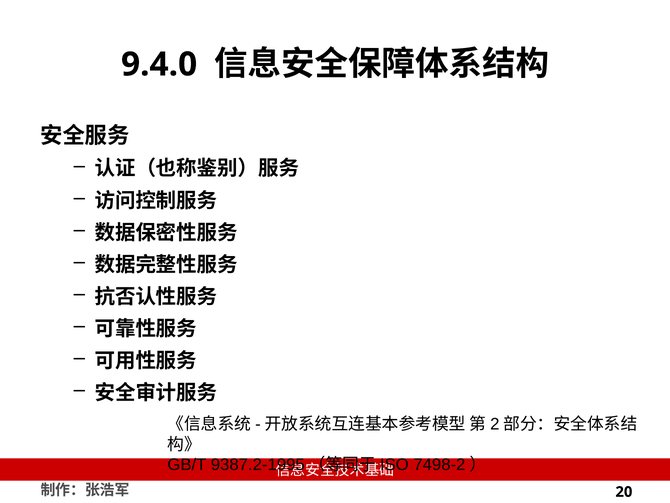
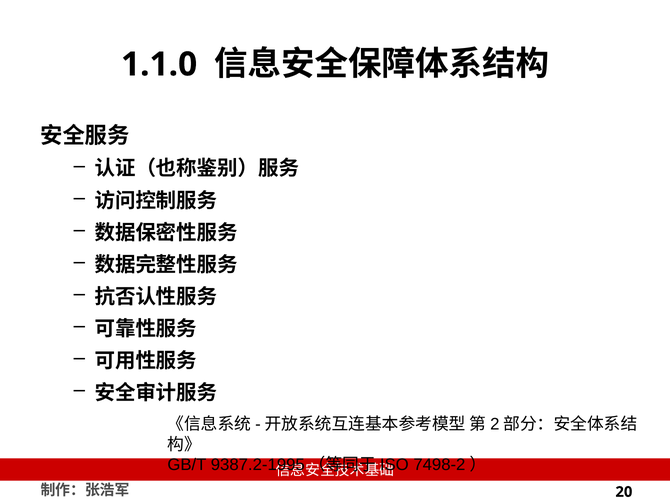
9.4.0: 9.4.0 -> 1.1.0 (159, 64)
